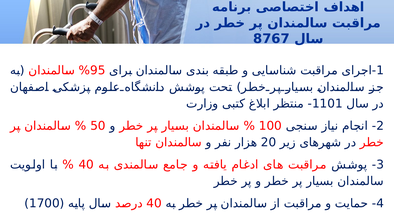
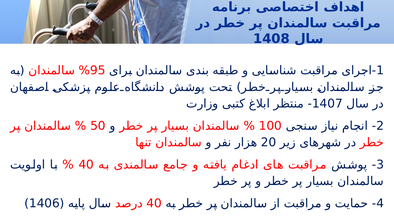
8767: 8767 -> 1408 (271, 39)
1101: 1101 -> 1407 (327, 104)
1700: 1700 -> 1406 (44, 203)
